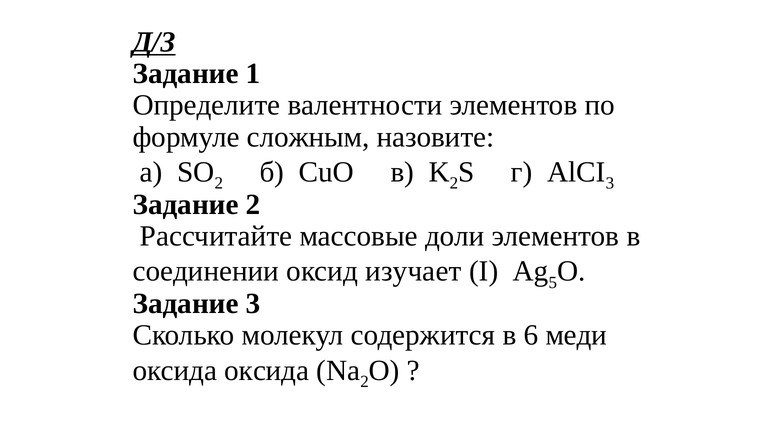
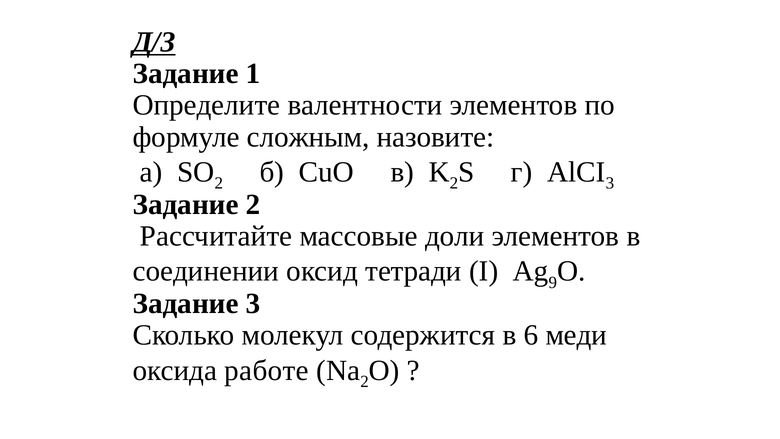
изучает: изучает -> тетради (413, 271)
5: 5 -> 9 (553, 282)
оксида оксида: оксида -> работе (267, 370)
